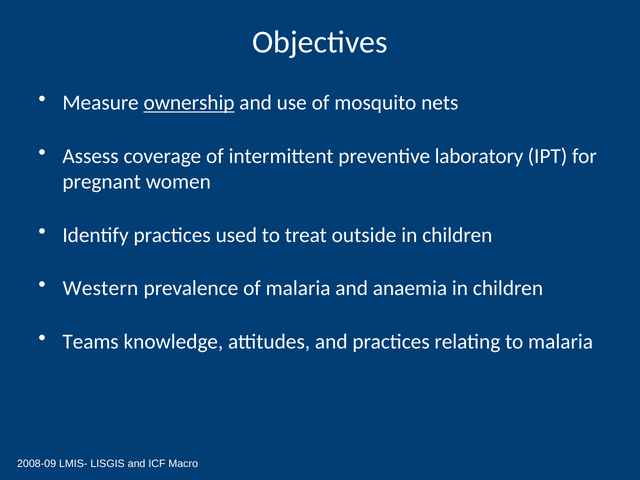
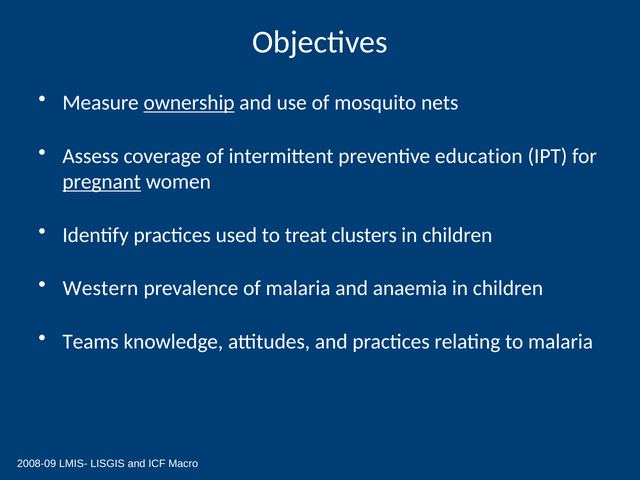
laboratory: laboratory -> education (479, 156)
pregnant underline: none -> present (102, 182)
outside: outside -> clusters (364, 235)
